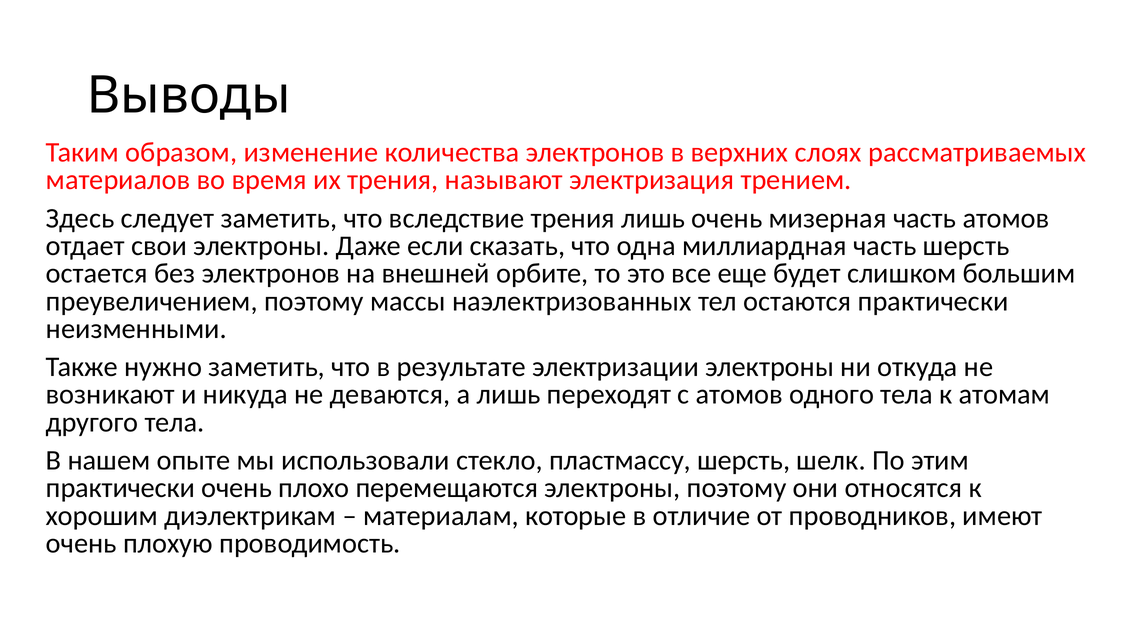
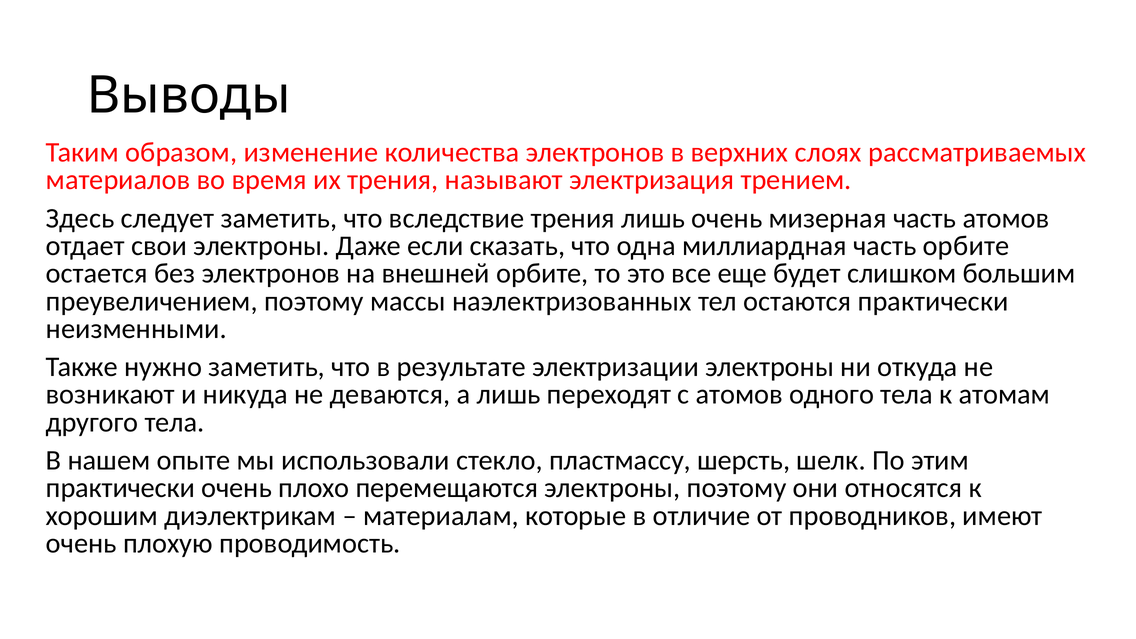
часть шерсть: шерсть -> орбите (966, 246)
